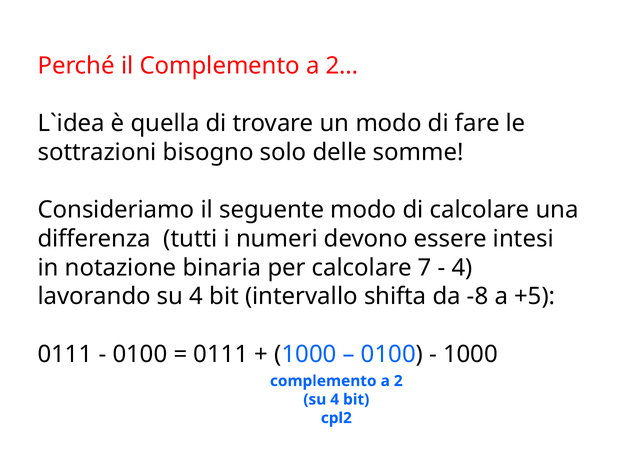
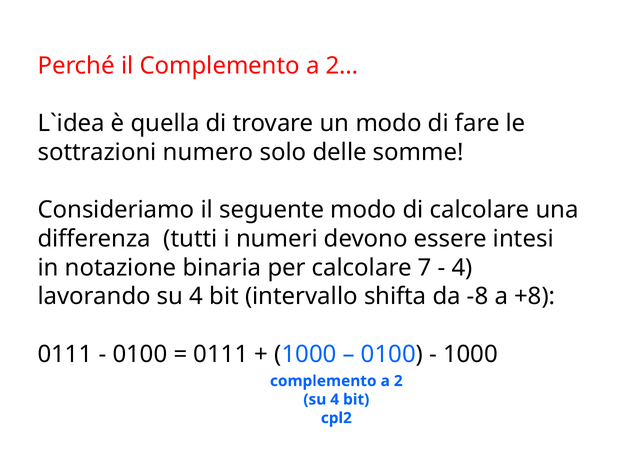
bisogno: bisogno -> numero (208, 152)
+5: +5 -> +8 (535, 296)
